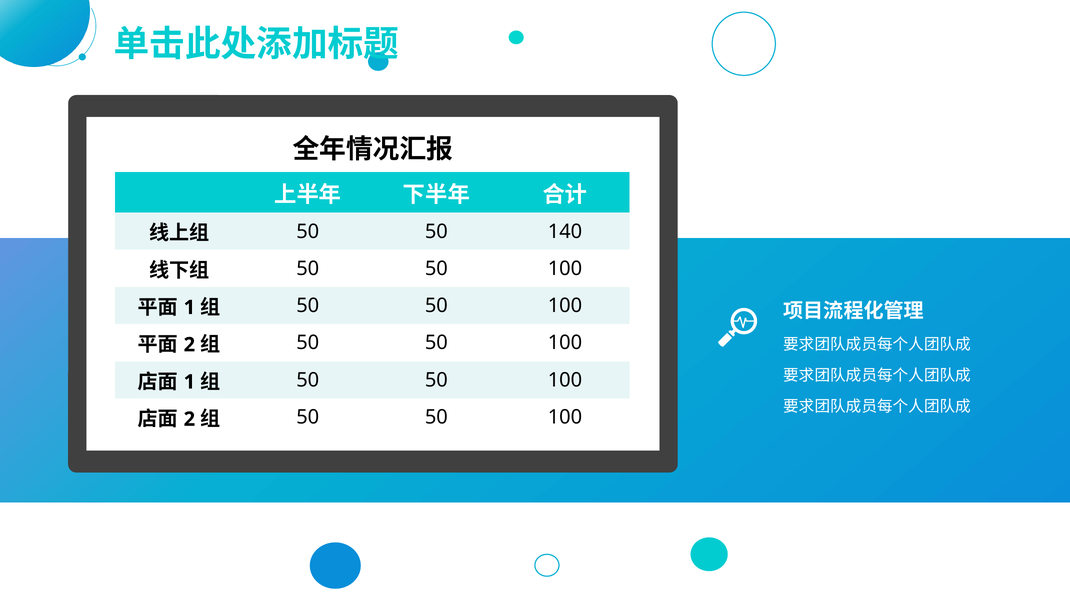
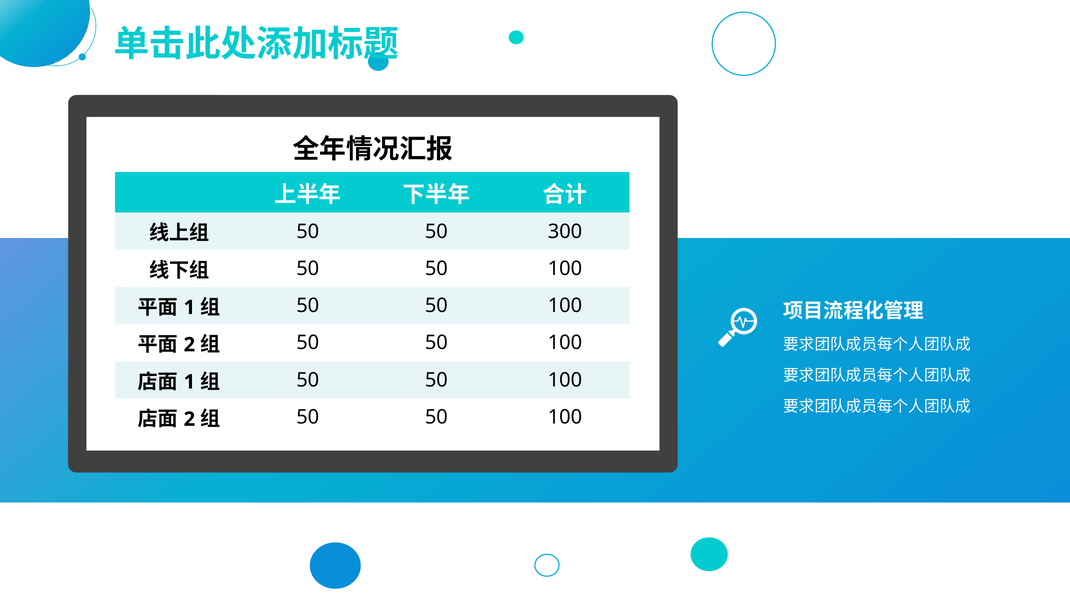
140: 140 -> 300 (565, 231)
